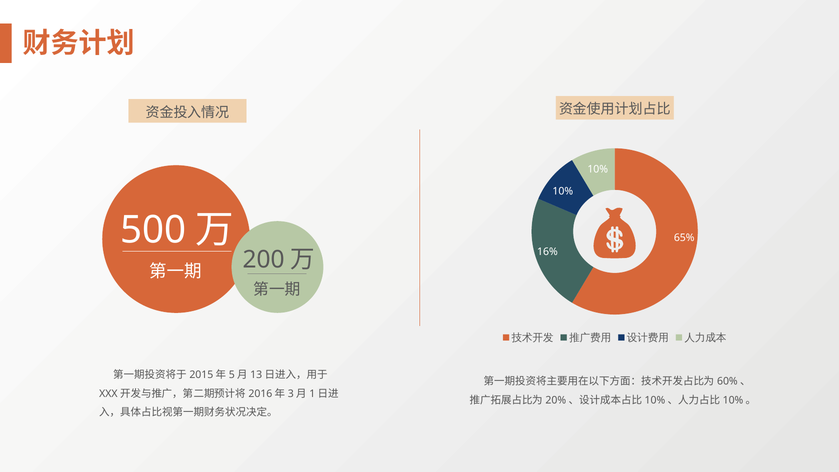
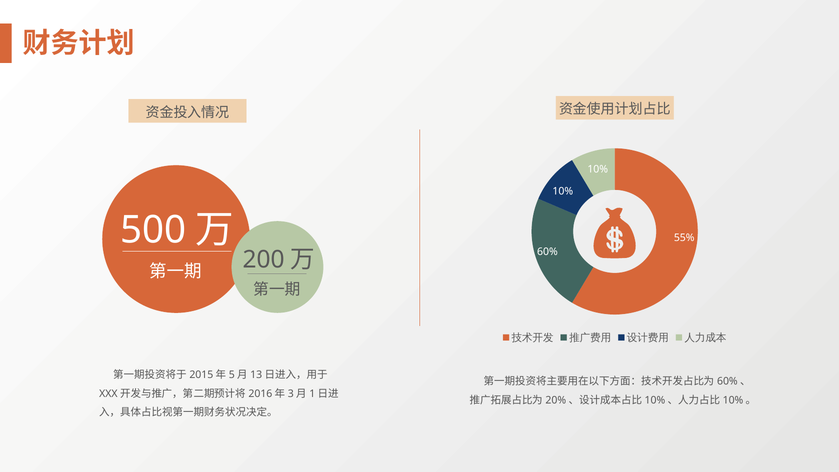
65%: 65% -> 55% (684, 238)
16%: 16% -> 60% (547, 252)
